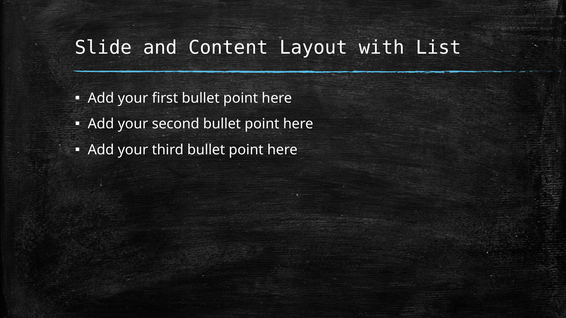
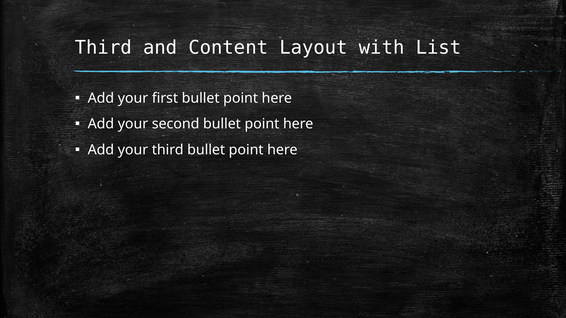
Slide: Slide -> Third (103, 48)
